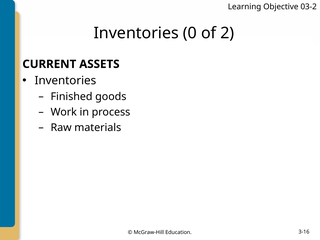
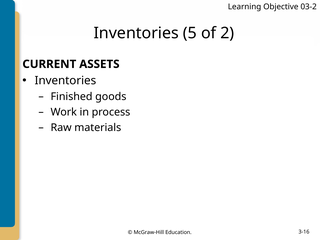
0: 0 -> 5 (190, 33)
